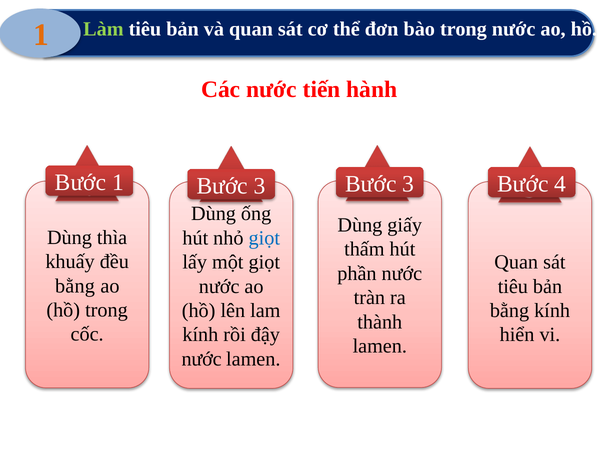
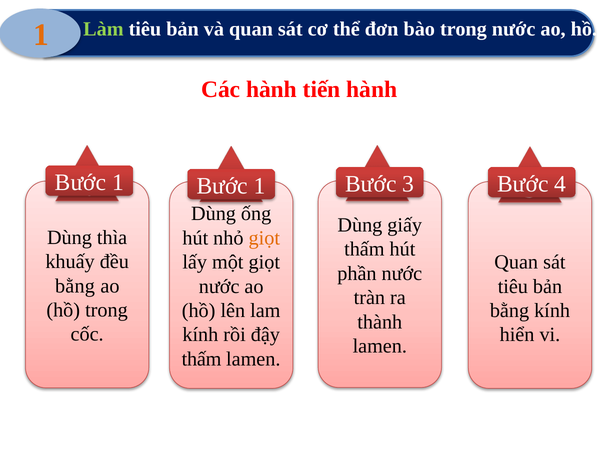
Các nước: nước -> hành (272, 90)
3: 3 -> 1 (260, 186)
giọt colour: blue -> orange (264, 238)
nước: nước -> thấm (202, 359)
